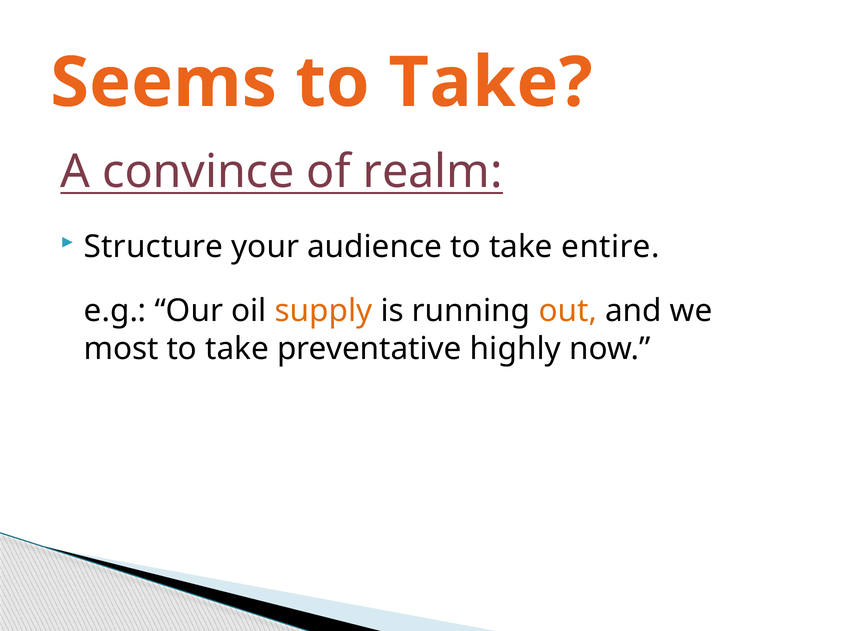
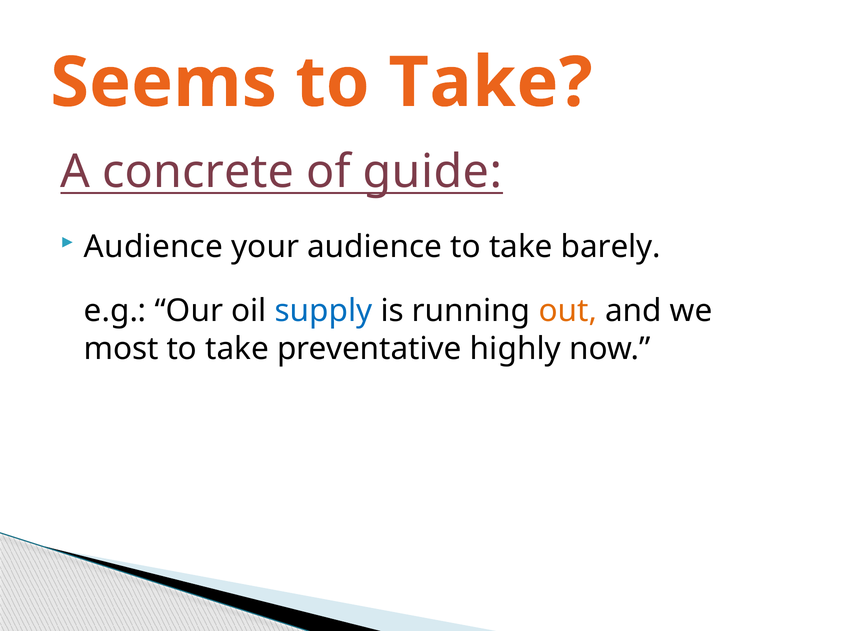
convince: convince -> concrete (198, 172)
realm: realm -> guide (432, 172)
Structure: Structure -> Audience (154, 247)
entire: entire -> barely (611, 247)
supply colour: orange -> blue (324, 311)
